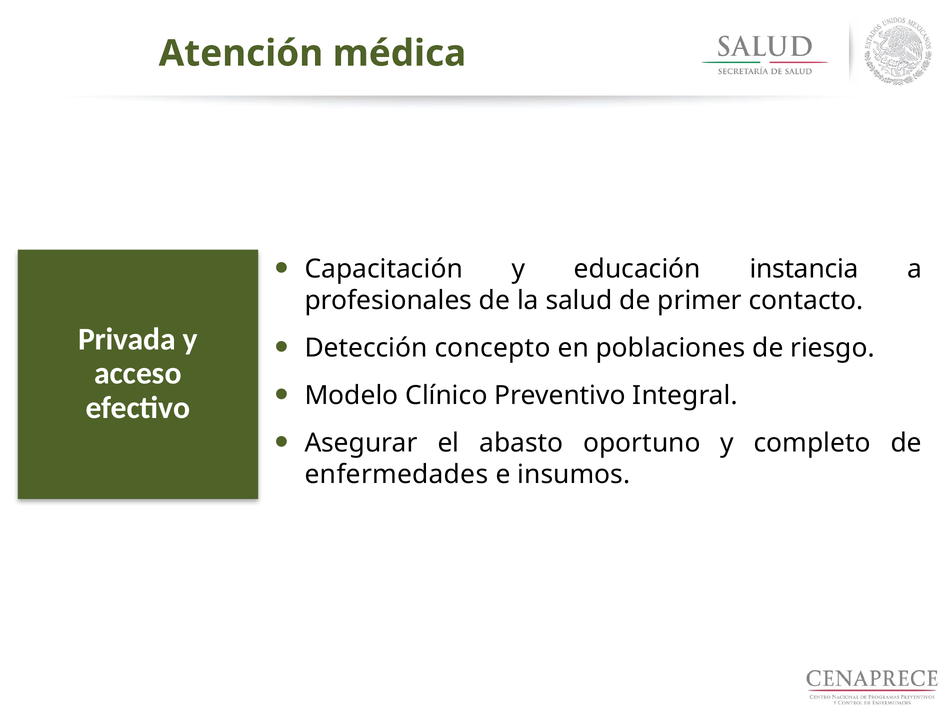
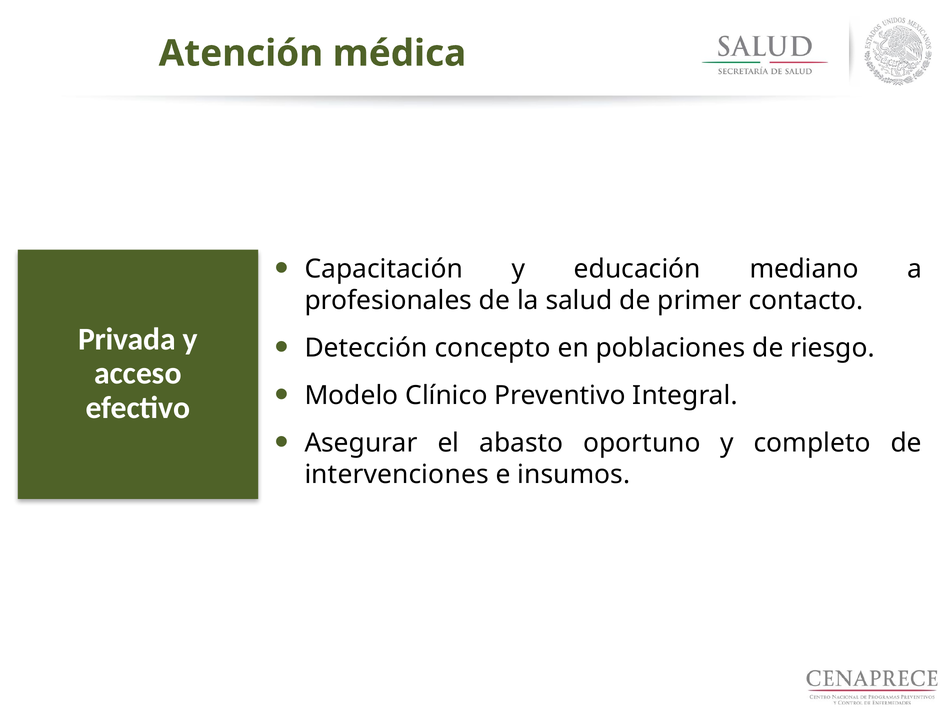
instancia: instancia -> mediano (804, 269)
enfermedades: enfermedades -> intervenciones (397, 475)
